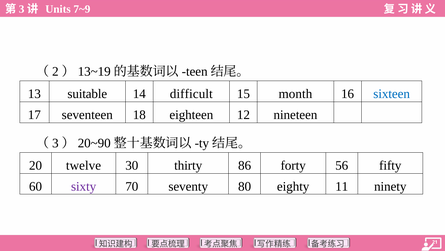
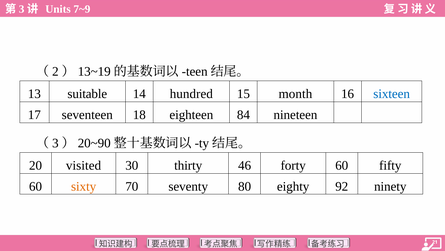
difficult: difficult -> hundred (191, 94)
12: 12 -> 84 (243, 115)
twelve: twelve -> visited (84, 165)
86: 86 -> 46 (245, 165)
forty 56: 56 -> 60 (342, 165)
sixty colour: purple -> orange (84, 186)
11: 11 -> 92 (342, 186)
